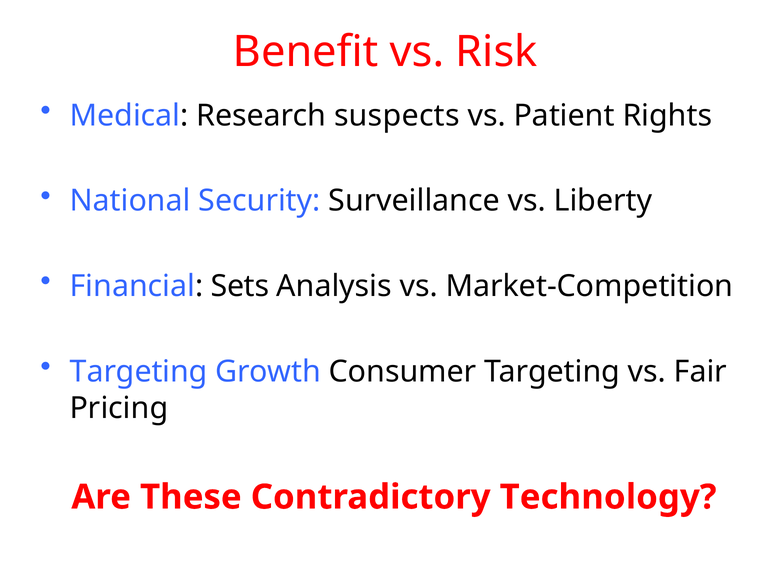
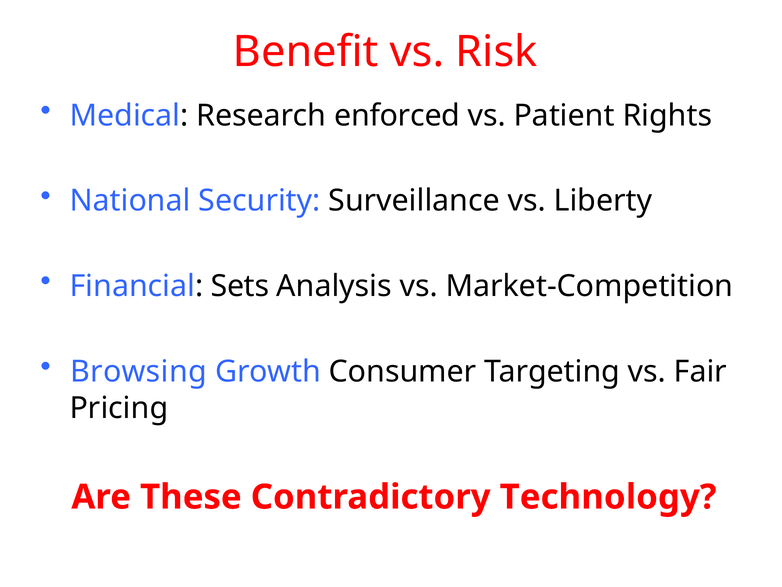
suspects: suspects -> enforced (397, 116)
Targeting: Targeting -> Browsing (138, 371)
